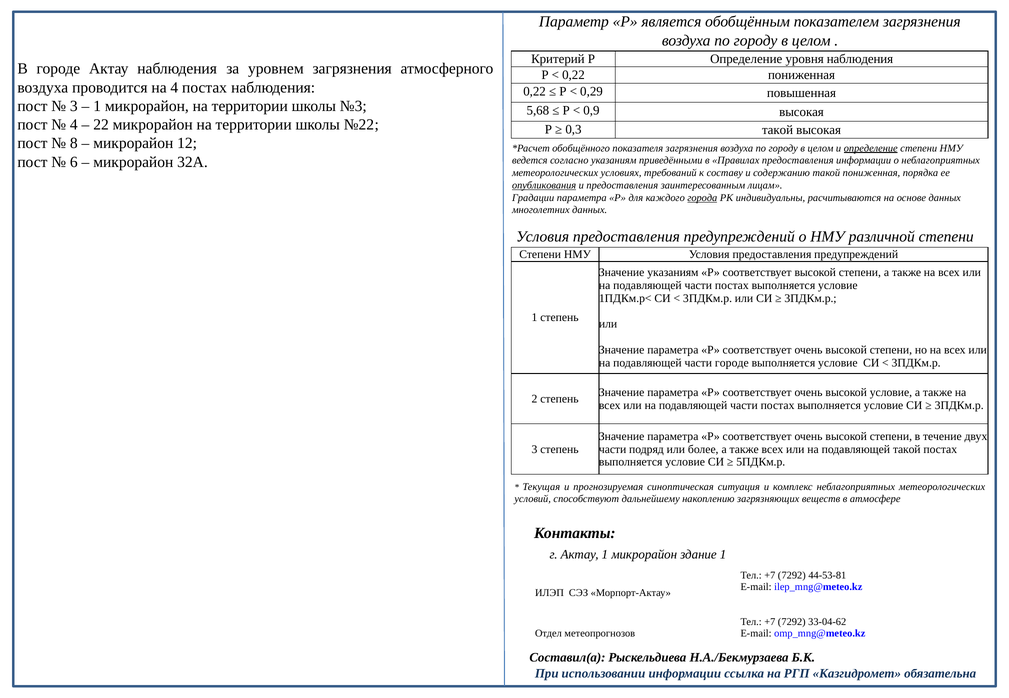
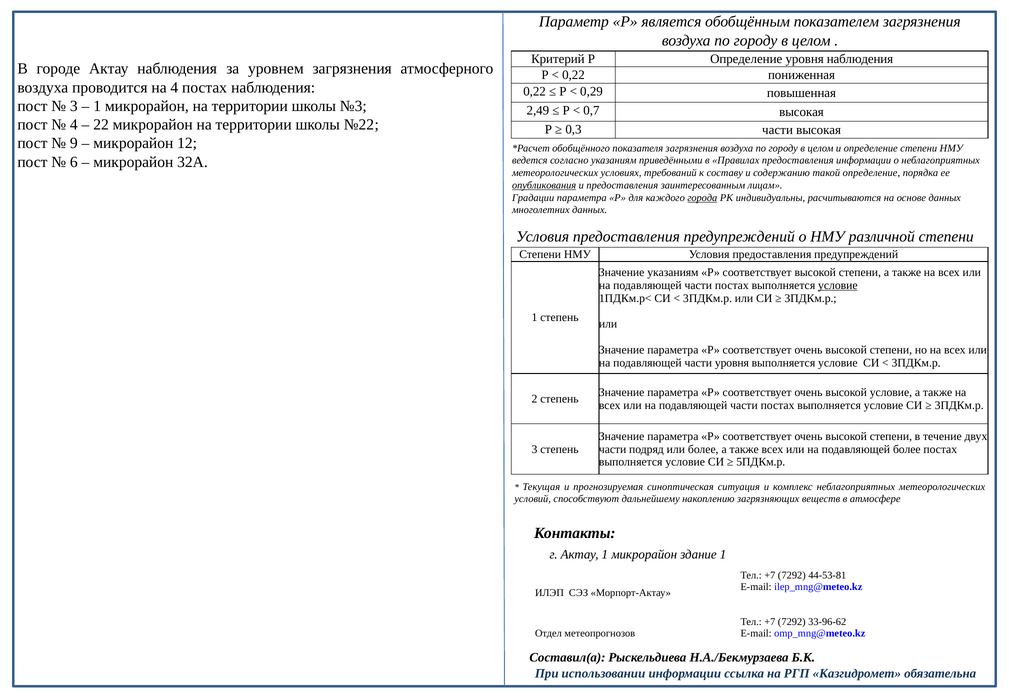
5,68: 5,68 -> 2,49 (538, 111)
0,9: 0,9 -> 0,7 (591, 111)
0,3 такой: такой -> части (778, 130)
8: 8 -> 9 (74, 143)
определение underline: present -> none (871, 148)
такой пониженная: пониженная -> определение (871, 173)
условие underline: none -> present (838, 286)
части городе: городе -> уровня (732, 363)
подавляющей такой: такой -> более (907, 450)
33-04-62: 33-04-62 -> 33-96-62 (827, 623)
